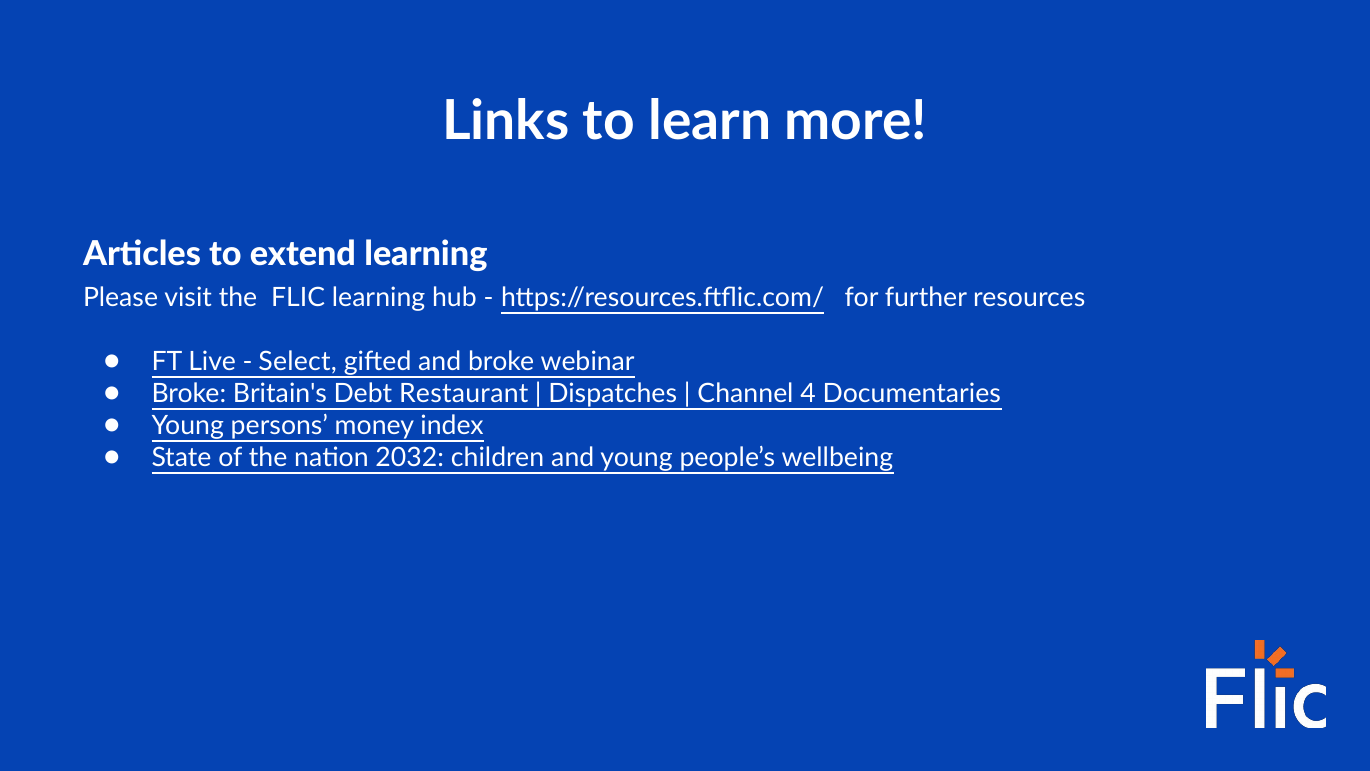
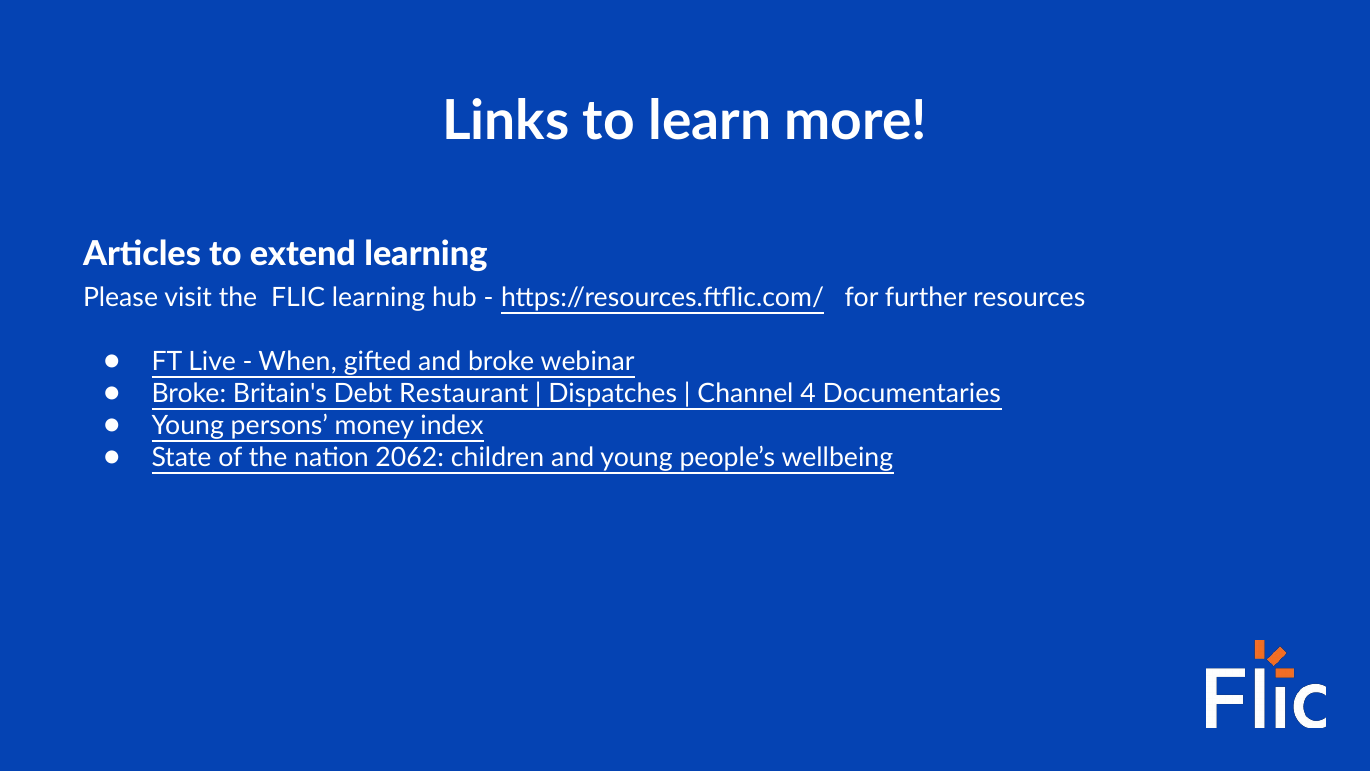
Select: Select -> When (298, 361)
2032: 2032 -> 2062 (410, 457)
